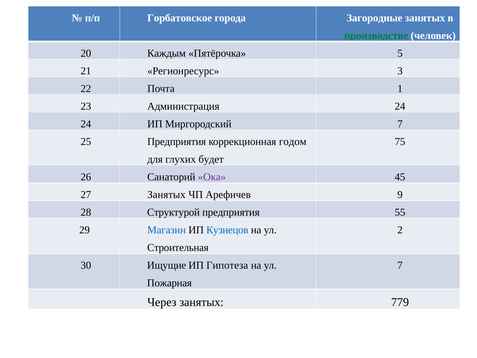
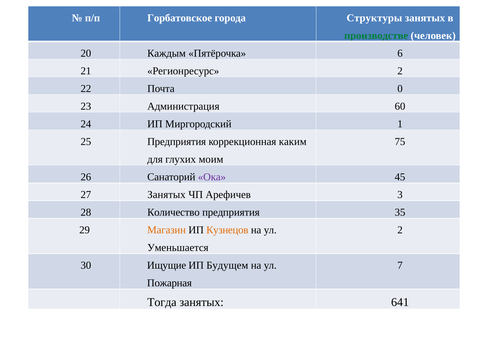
Загородные: Загородные -> Структуры (374, 18)
5: 5 -> 6 (400, 53)
Регионресурс 3: 3 -> 2 (400, 71)
1: 1 -> 0 (400, 89)
Администрация 24: 24 -> 60 (400, 106)
Миргородский 7: 7 -> 1 (400, 124)
годом: годом -> каким (293, 142)
будет: будет -> моим (211, 159)
9: 9 -> 3 (400, 195)
Структурой: Структурой -> Количество (173, 212)
55: 55 -> 35 (400, 212)
Магазин colour: blue -> orange (167, 230)
Кузнецов colour: blue -> orange (227, 230)
Строительная: Строительная -> Уменьшается (178, 248)
Гипотеза: Гипотеза -> Будущем (227, 265)
Через: Через -> Тогда (162, 302)
779: 779 -> 641 (400, 302)
